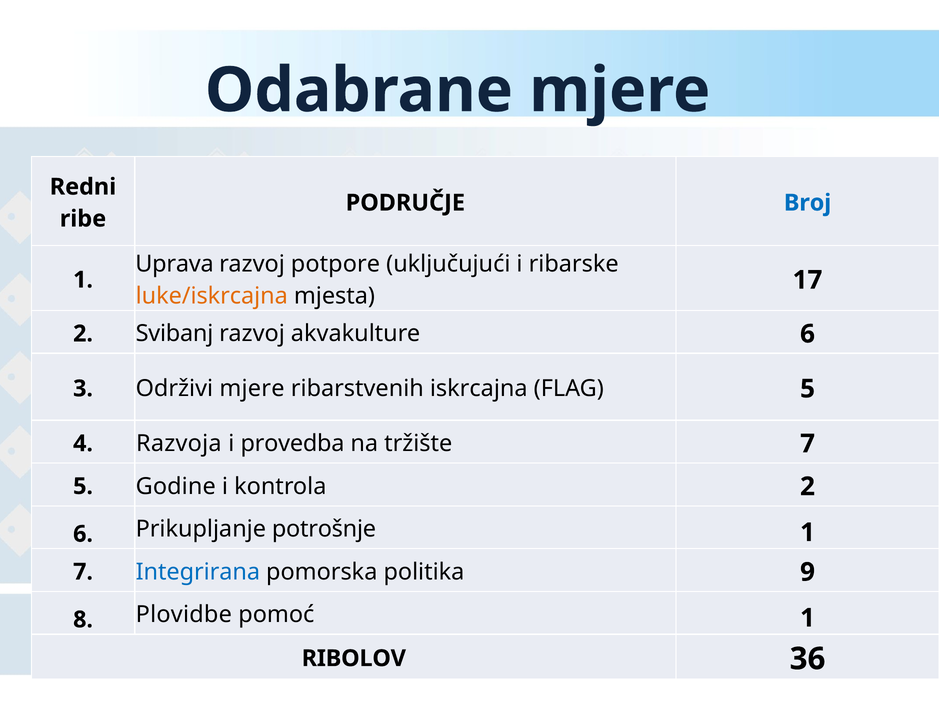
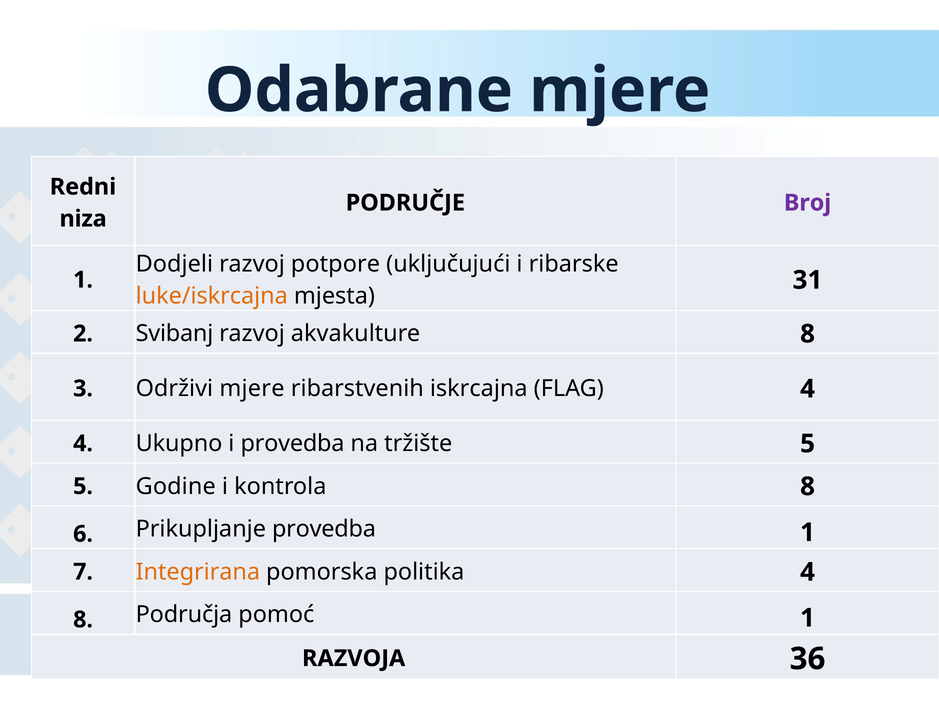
Broj colour: blue -> purple (808, 203)
ribe: ribe -> niza (83, 219)
Uprava: Uprava -> Dodjeli (174, 264)
17: 17 -> 31 (807, 280)
akvakulture 6: 6 -> 8 (808, 334)
FLAG 5: 5 -> 4 (808, 389)
Razvoja: Razvoja -> Ukupno (179, 444)
tržište 7: 7 -> 5 (808, 444)
kontrola 2: 2 -> 8 (808, 487)
Prikupljanje potrošnje: potrošnje -> provedba (324, 529)
Integrirana colour: blue -> orange (198, 572)
politika 9: 9 -> 4 (808, 572)
Plovidbe: Plovidbe -> Područja (184, 615)
RIBOLOV: RIBOLOV -> RAZVOJA (354, 659)
